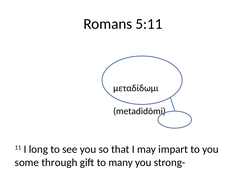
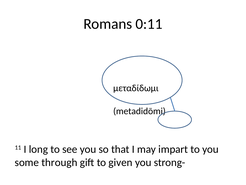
5:11: 5:11 -> 0:11 (149, 24)
many: many -> given (121, 162)
